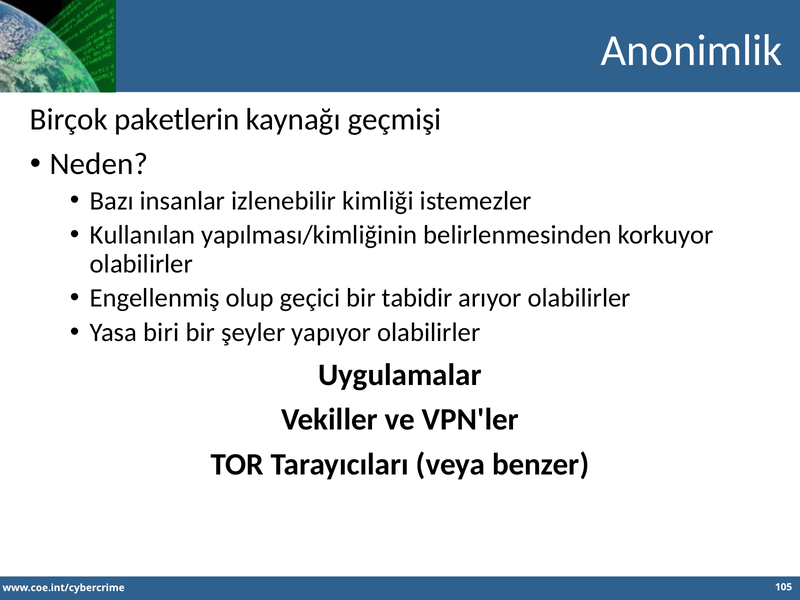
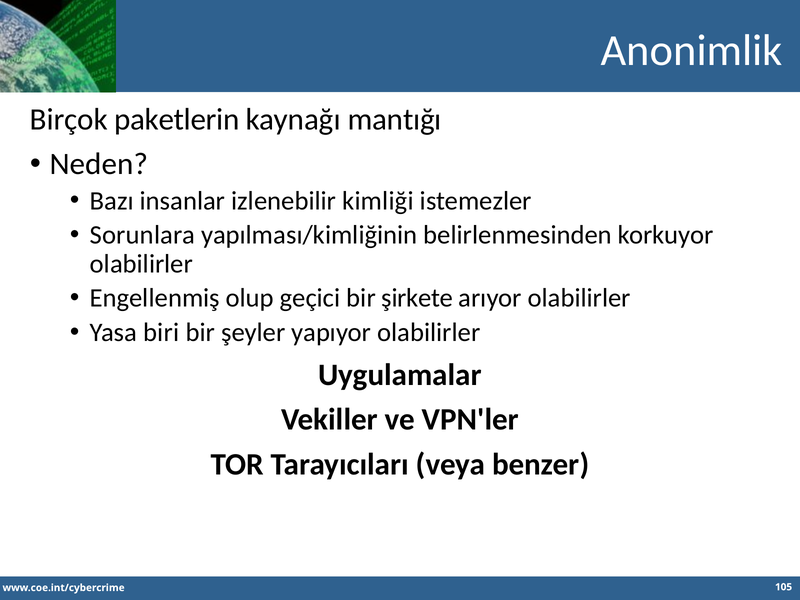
geçmişi: geçmişi -> mantığı (395, 119)
Kullanılan: Kullanılan -> Sorunlara (143, 235)
tabidir: tabidir -> şirkete (417, 298)
